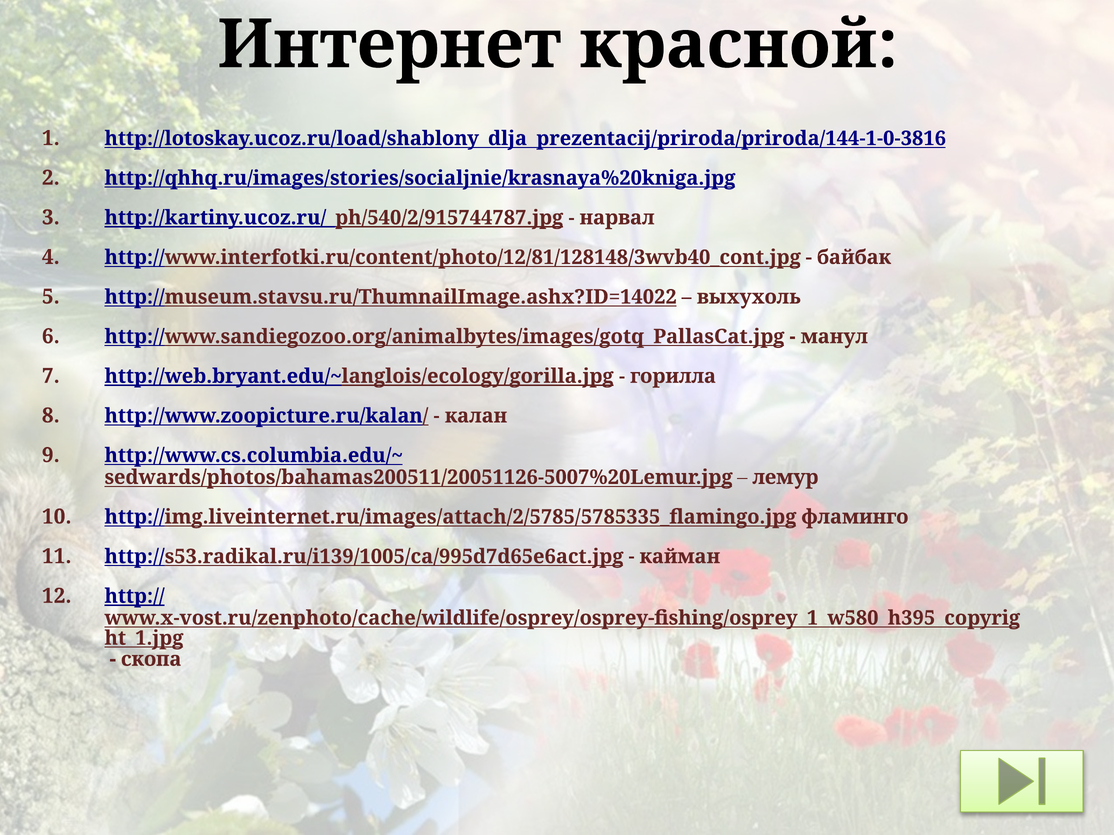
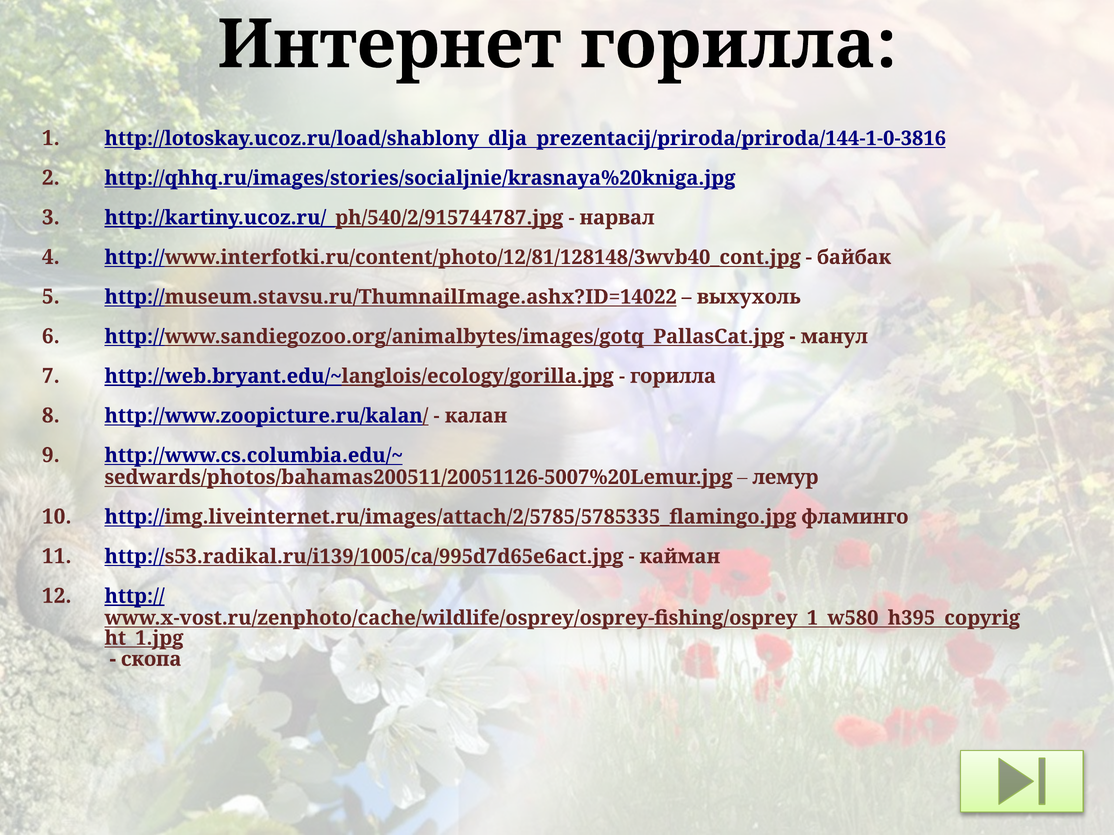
Интернет красной: красной -> горилла (739, 45)
